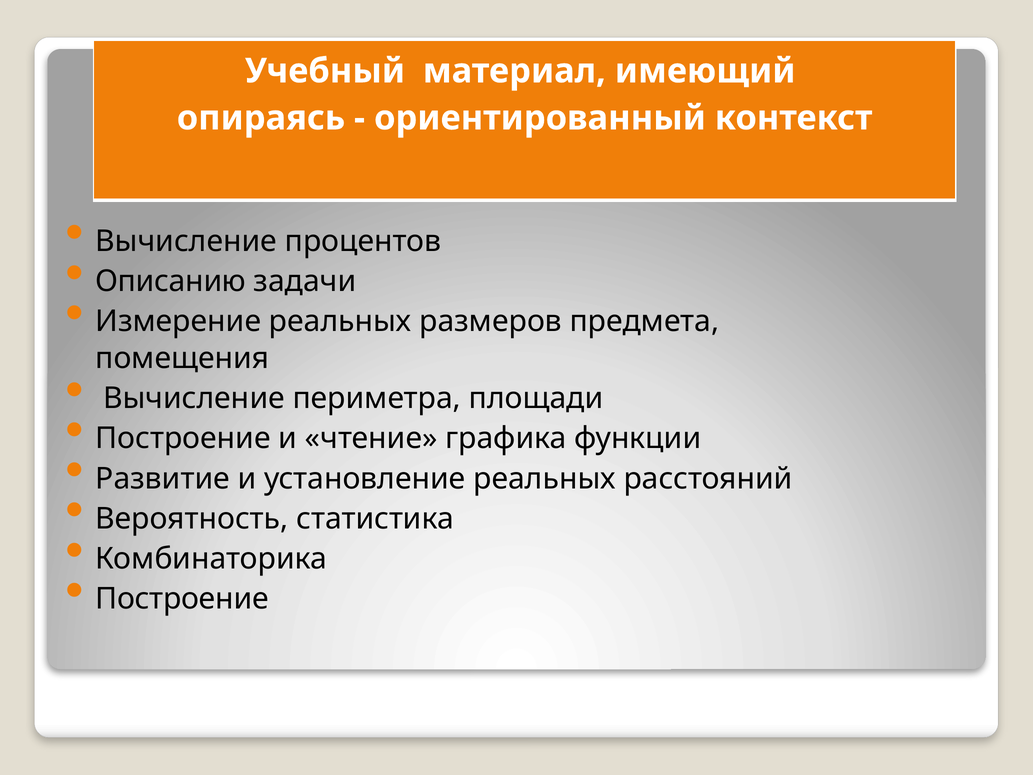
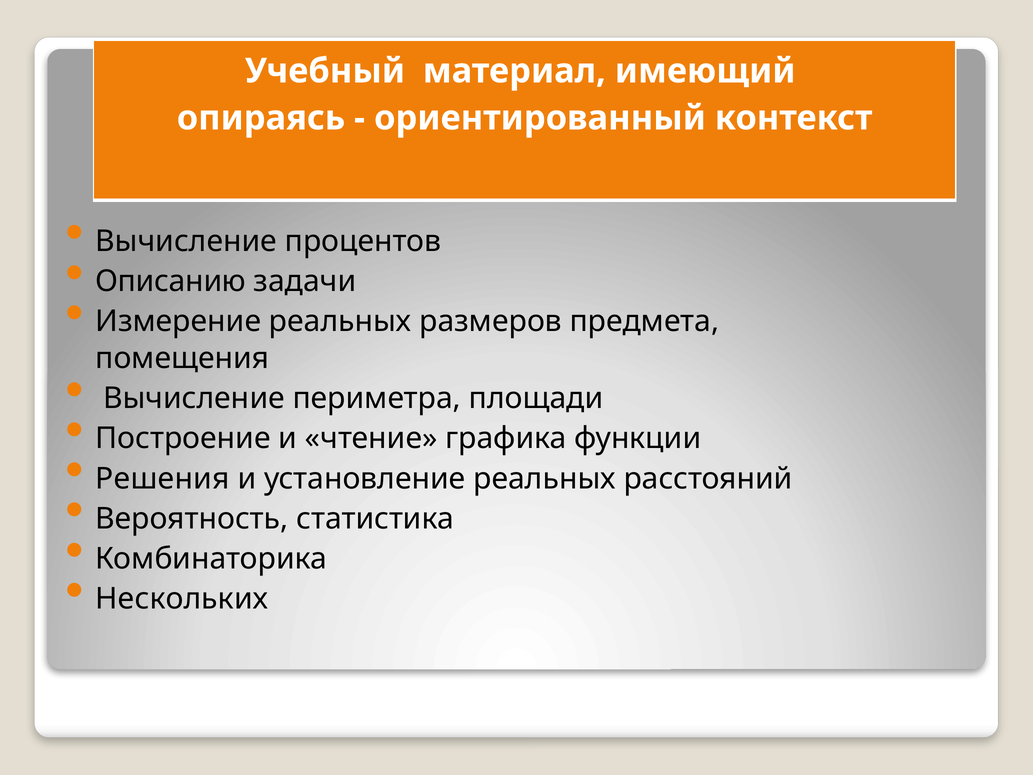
Развитие: Развитие -> Решения (162, 478)
Построение: Построение -> Нескольких (182, 599)
